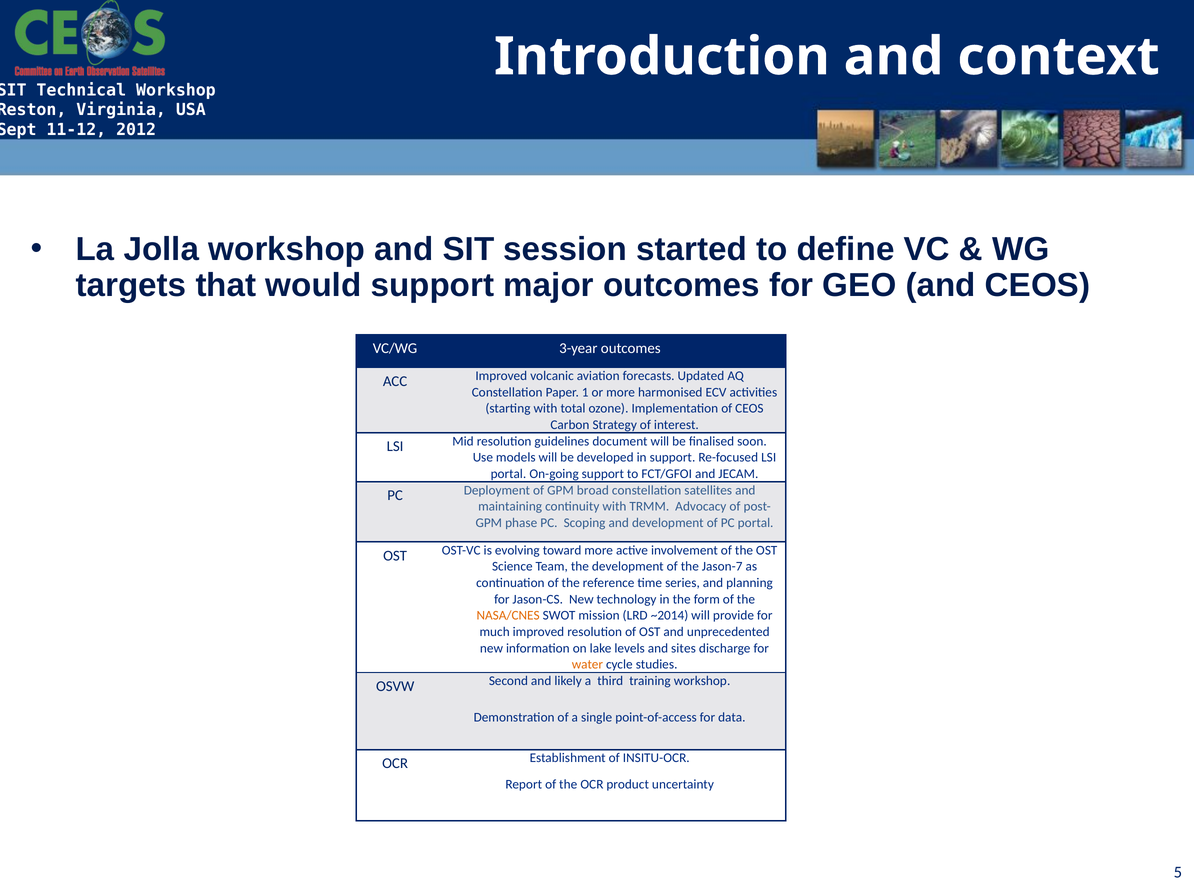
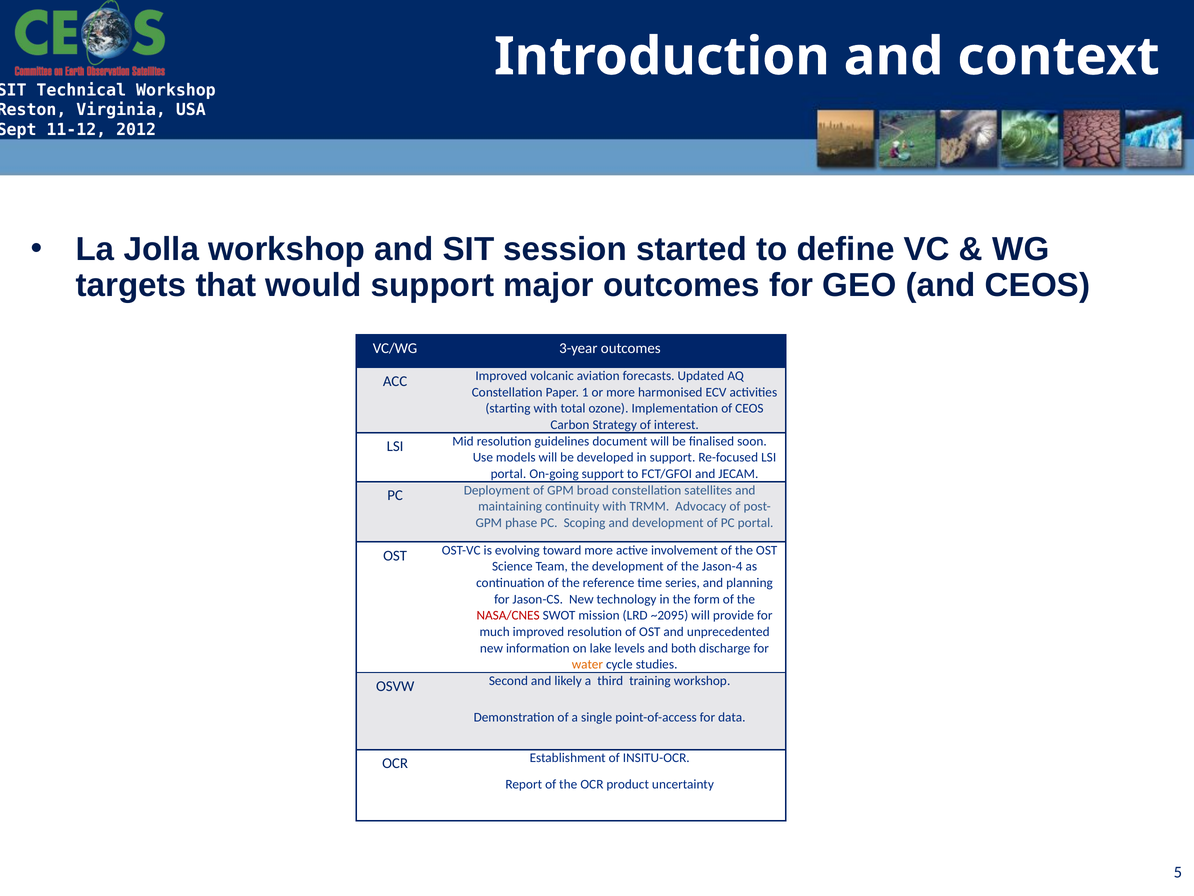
Jason-7: Jason-7 -> Jason-4 (722, 566)
NASA/CNES colour: orange -> red (508, 615)
~2014: ~2014 -> ~2095 (670, 615)
sites: sites -> both (684, 648)
